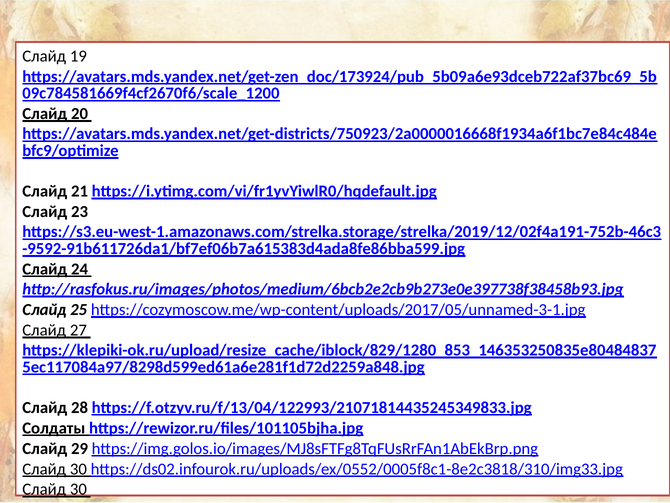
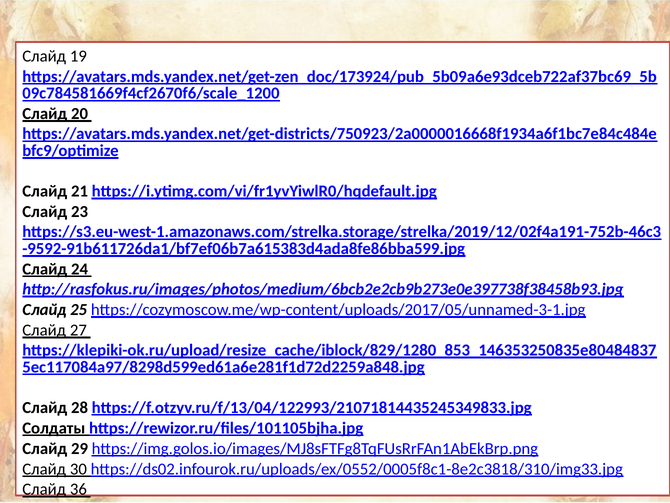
30: 30 -> 36 (78, 489)
